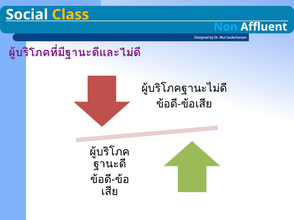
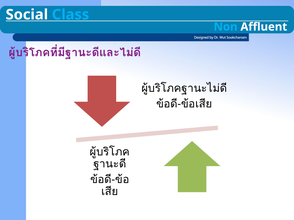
Class colour: yellow -> light blue (70, 15)
